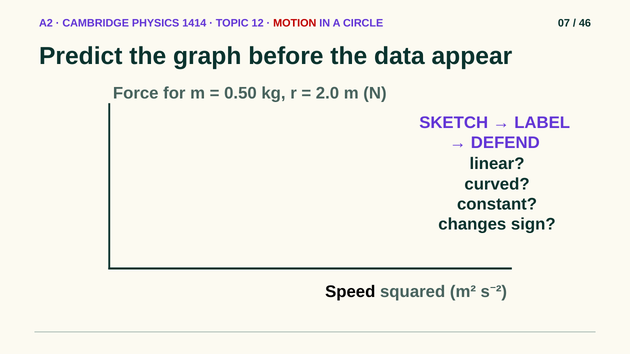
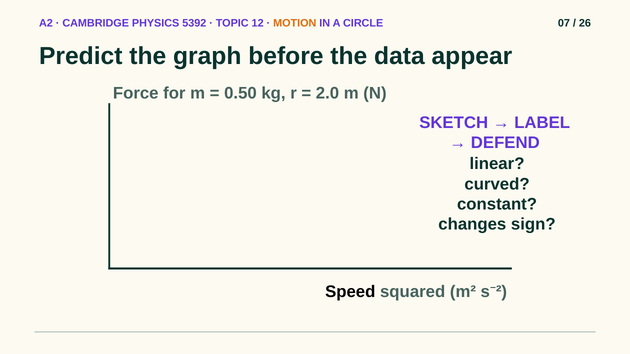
1414: 1414 -> 5392 (194, 23)
MOTION colour: red -> orange (295, 23)
46: 46 -> 26 (585, 23)
